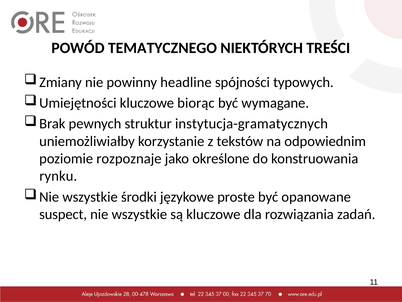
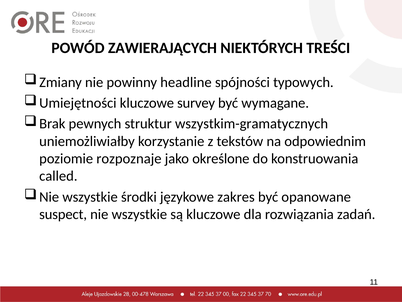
TEMATYCZNEGO: TEMATYCZNEGO -> ZAWIERAJĄCYCH (163, 48)
biorąc: biorąc -> survey (196, 103)
instytucja-gramatycznych: instytucja-gramatycznych -> wszystkim-gramatycznych (252, 124)
rynku: rynku -> called (58, 176)
proste: proste -> zakres (236, 197)
